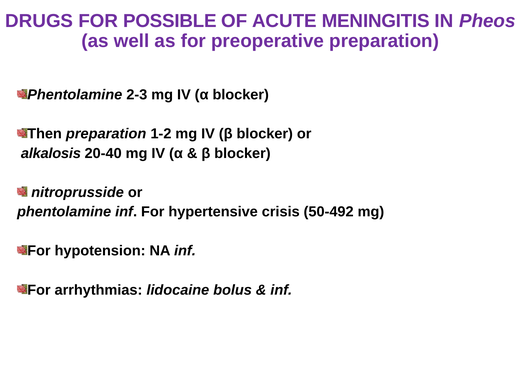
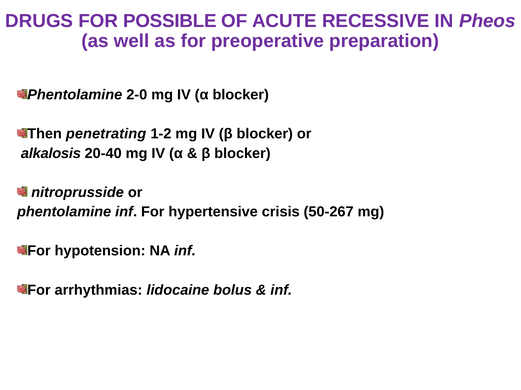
MENINGITIS: MENINGITIS -> RECESSIVE (376, 21)
2-3: 2-3 -> 2-0 (137, 95)
Then preparation: preparation -> penetrating (106, 134)
50-492: 50-492 -> 50-267 (329, 212)
